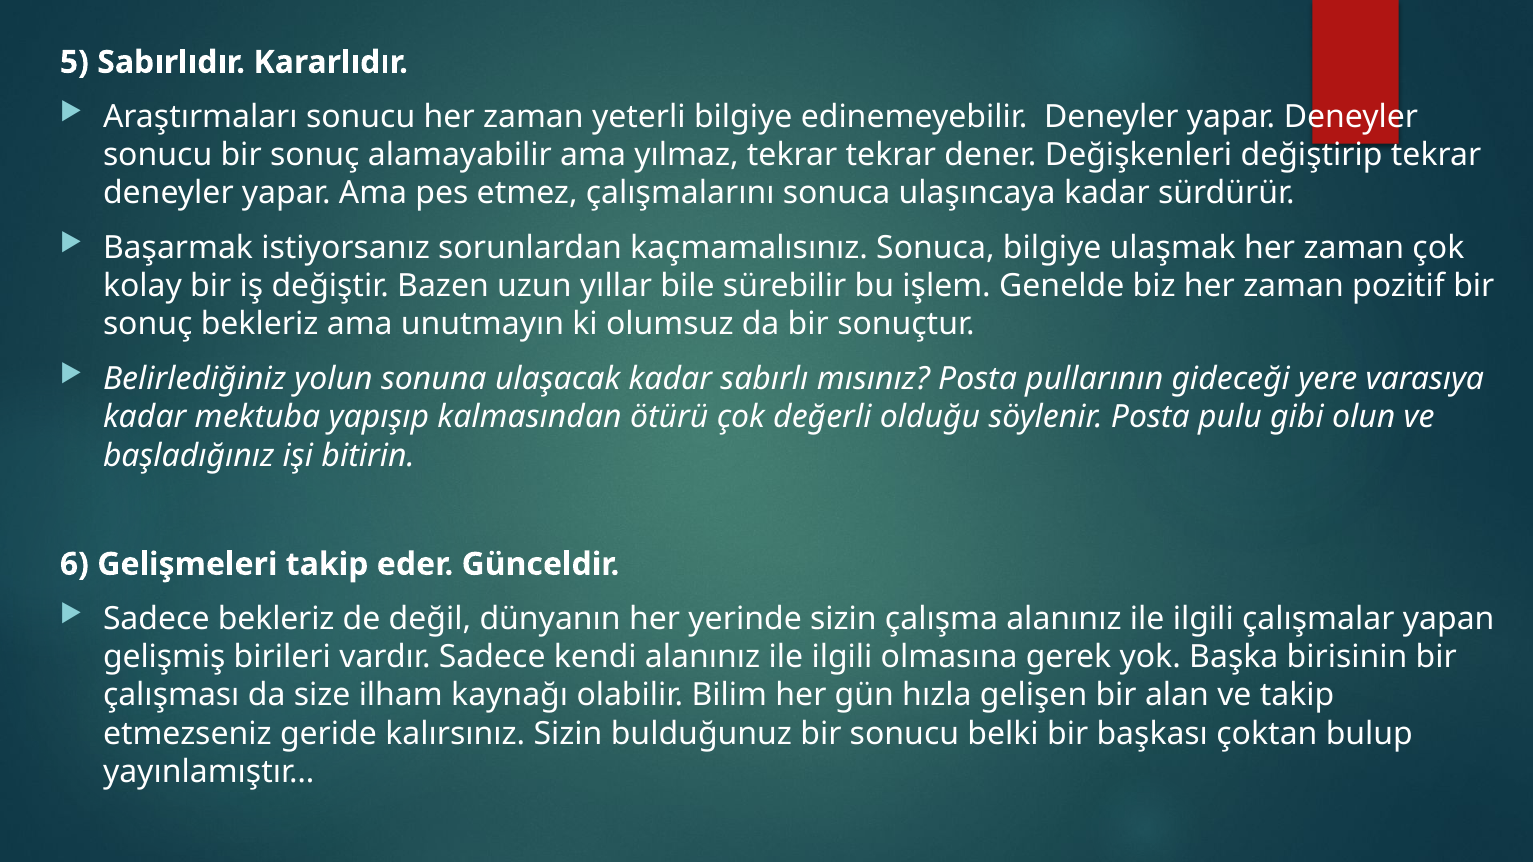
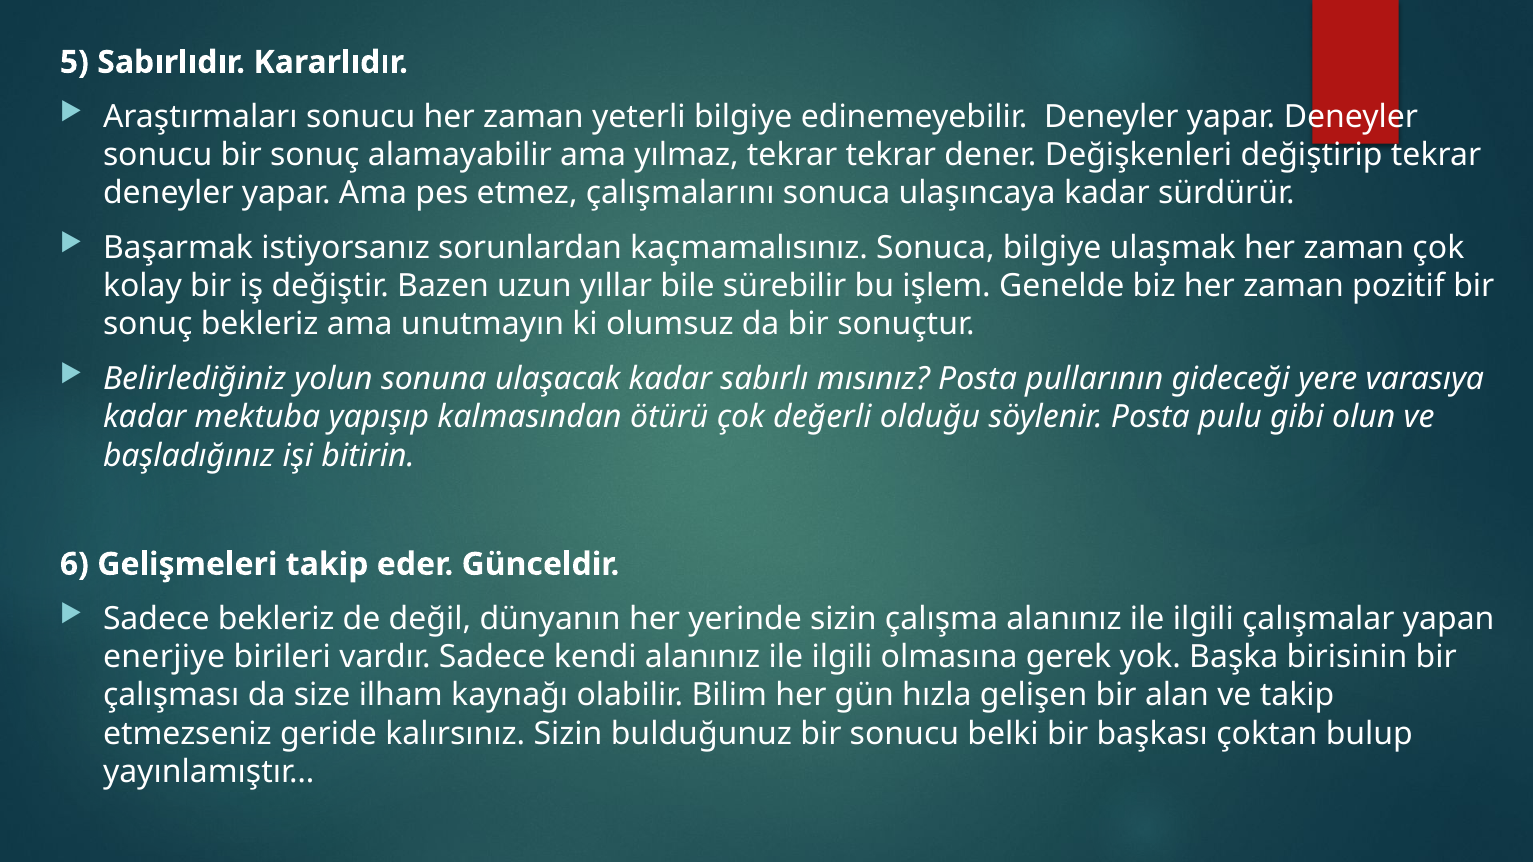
gelişmiş: gelişmiş -> enerjiye (164, 657)
